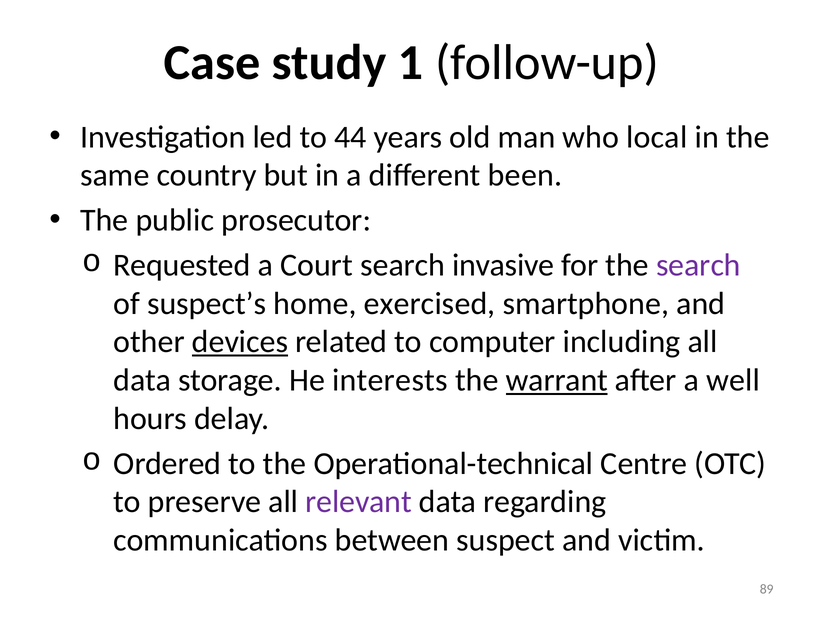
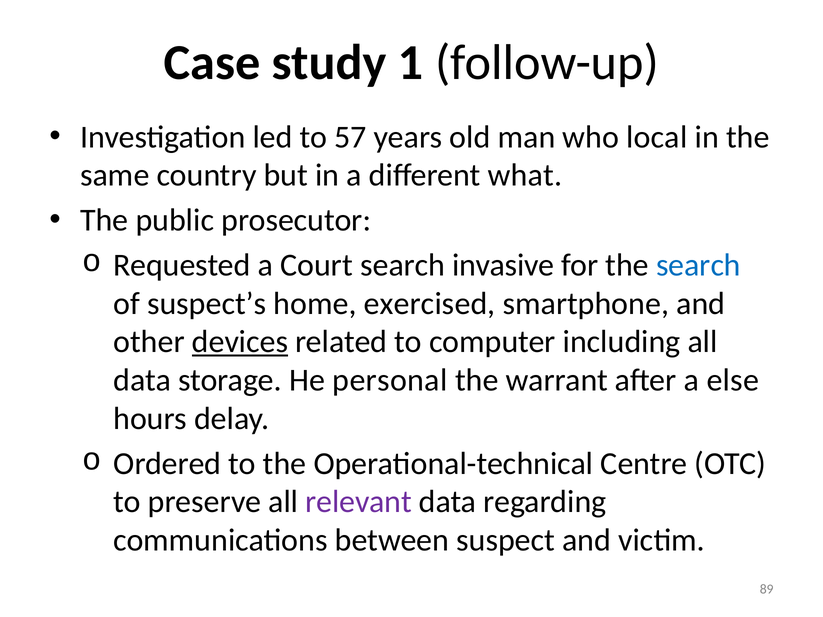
44: 44 -> 57 (350, 137)
been: been -> what (525, 175)
search colour: purple -> blue (698, 265)
interests: interests -> personal (390, 380)
warrant underline: present -> none (557, 380)
well: well -> else (733, 380)
